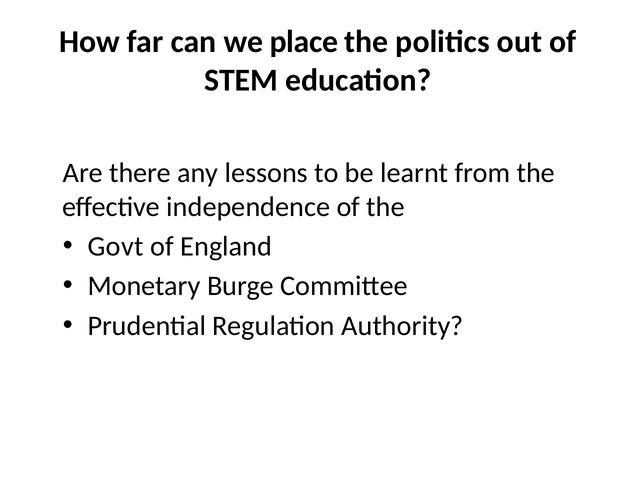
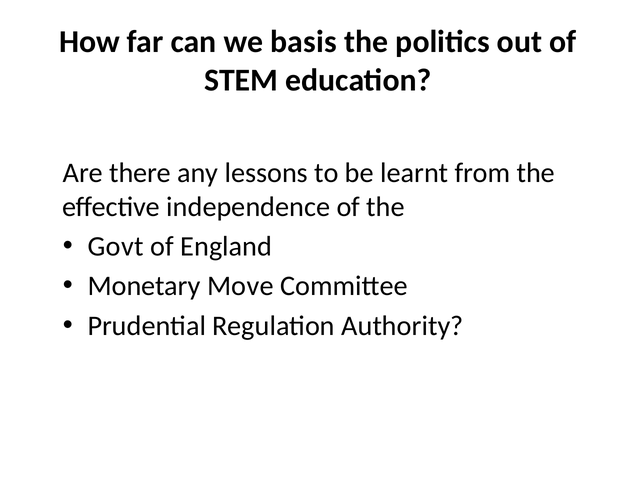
place: place -> basis (304, 42)
Burge: Burge -> Move (240, 286)
